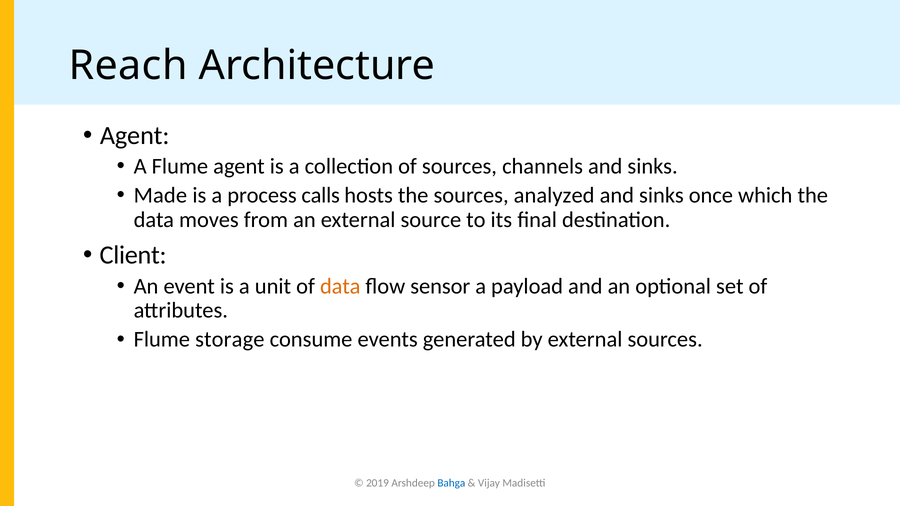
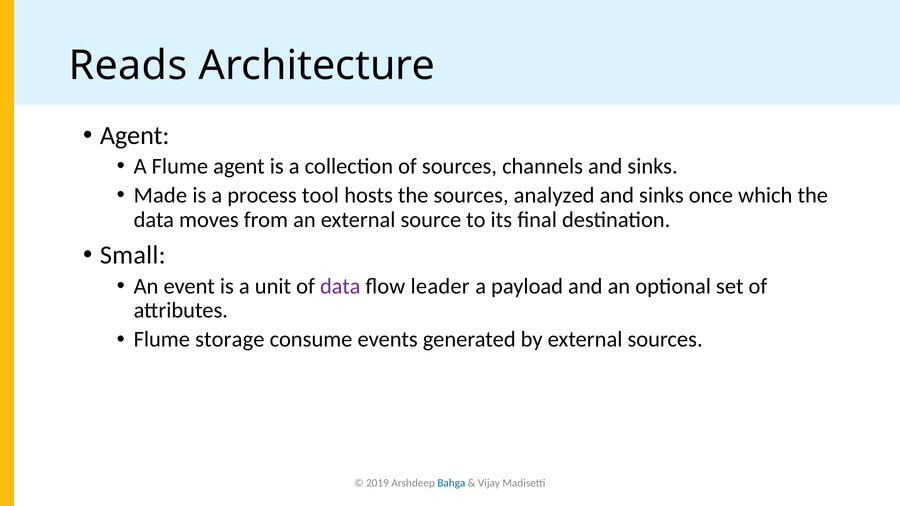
Reach: Reach -> Reads (128, 66)
calls: calls -> tool (320, 195)
Client: Client -> Small (133, 255)
data colour: orange -> purple (340, 286)
sensor: sensor -> leader (440, 286)
